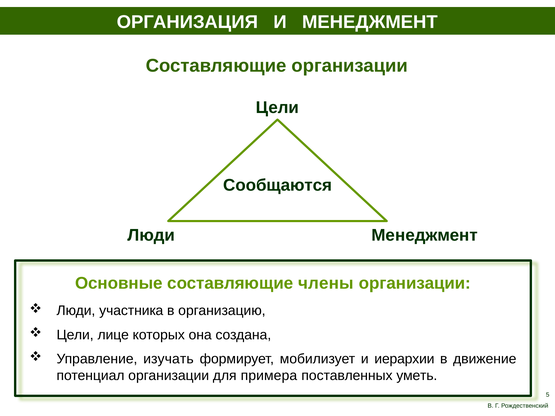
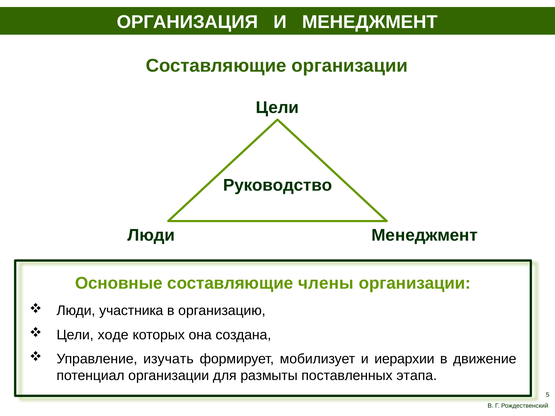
Сообщаются: Сообщаются -> Руководство (278, 185)
лице: лице -> ходе (113, 335)
примера: примера -> размыты (269, 376)
уметь: уметь -> этапа (417, 376)
